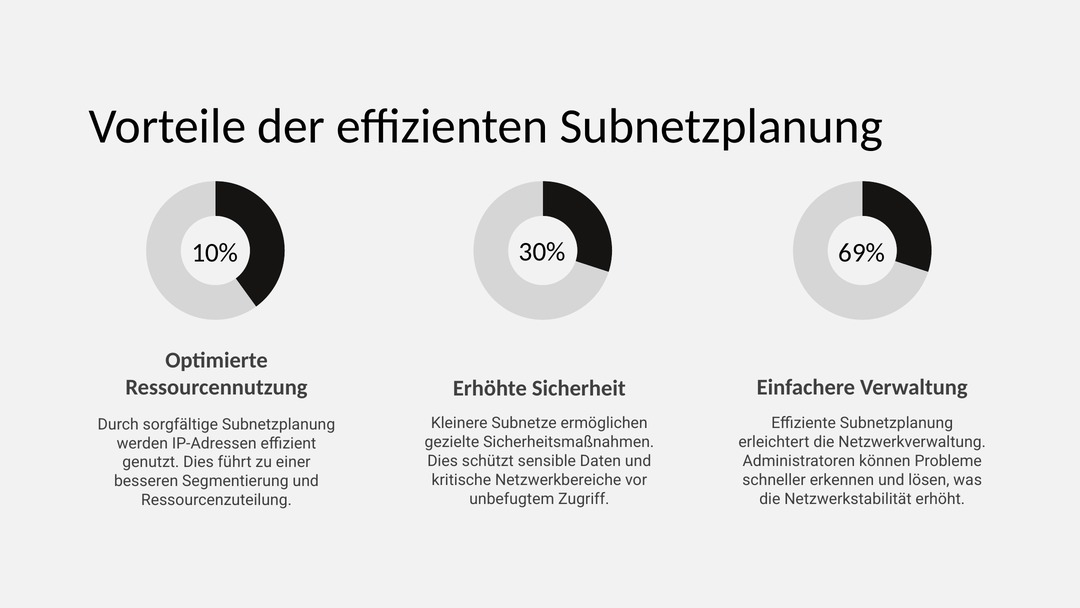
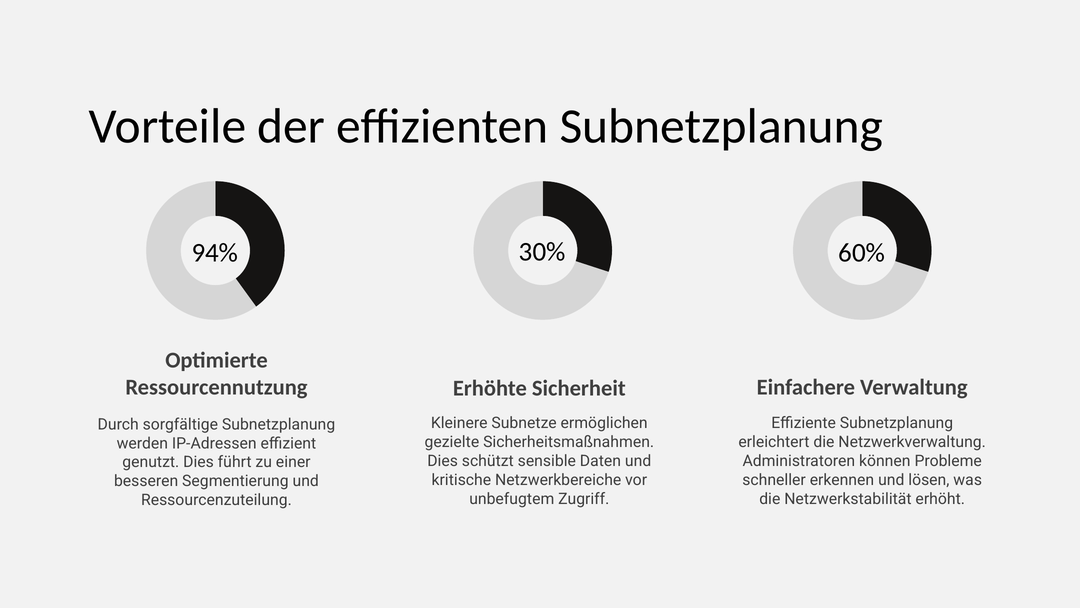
10%: 10% -> 94% (215, 253)
69%: 69% -> 60% (862, 253)
